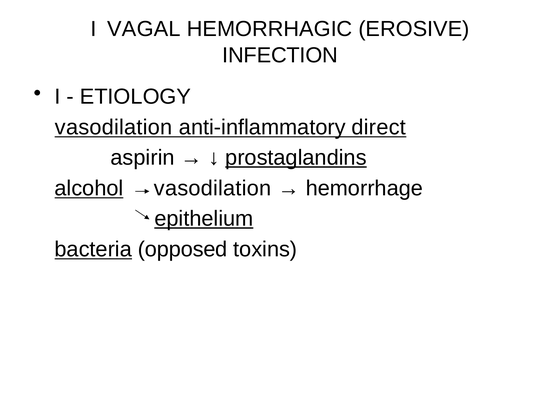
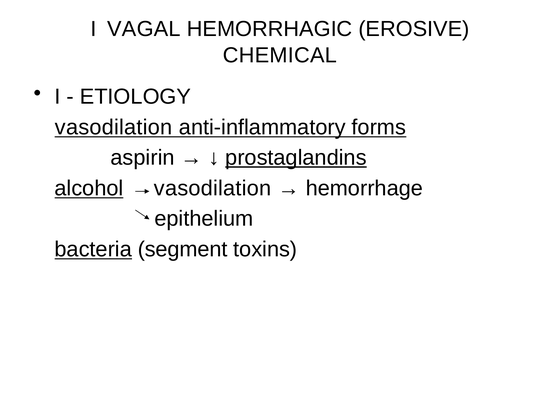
INFECTION: INFECTION -> CHEMICAL (280, 55)
direct: direct -> forms (379, 127)
epithelium underline: present -> none (204, 219)
opposed: opposed -> segment (183, 249)
